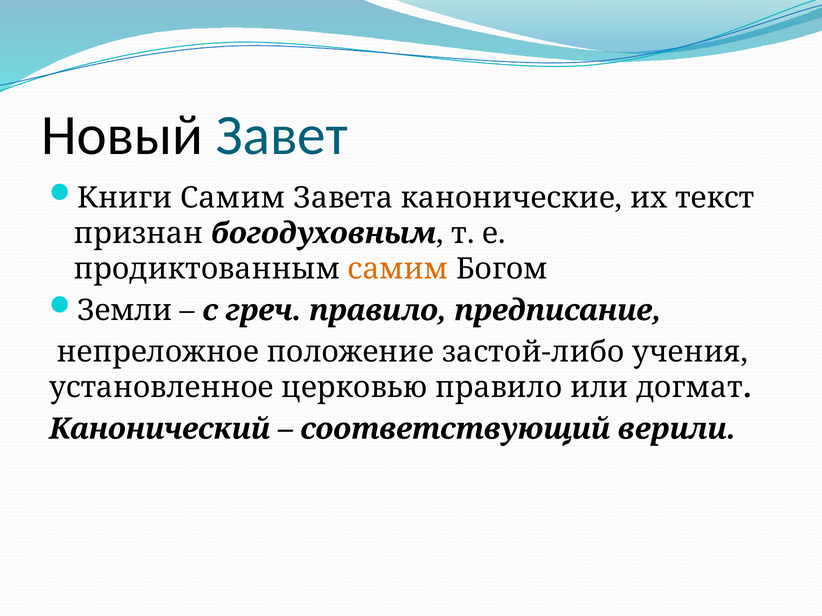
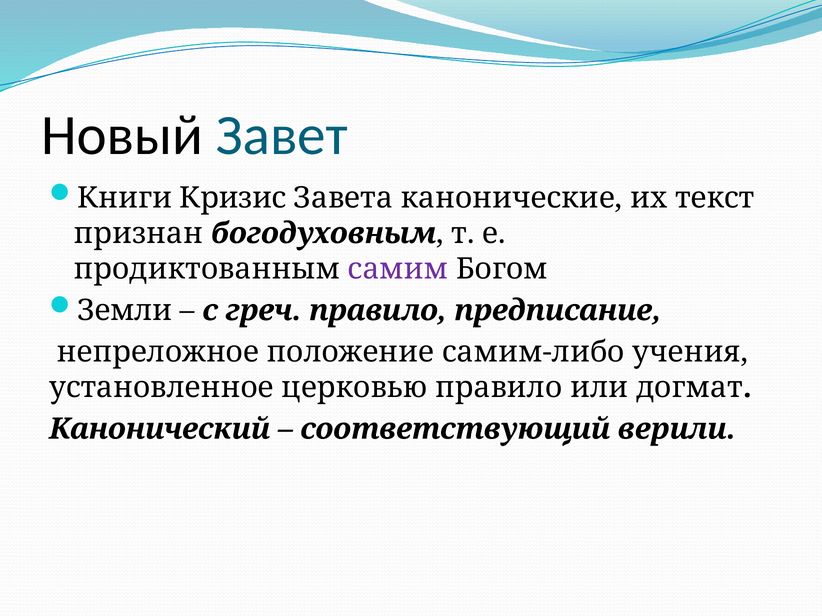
Книги Самим: Самим -> Кризис (233, 198)
самим colour: orange -> purple (398, 269)
застой-либо: застой-либо -> самим-либо (533, 352)
